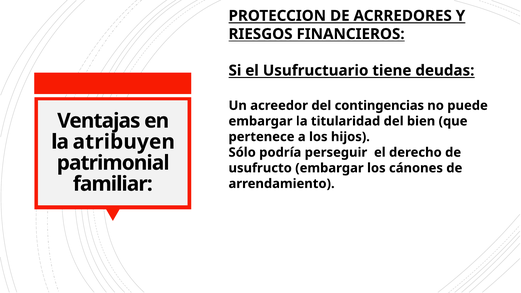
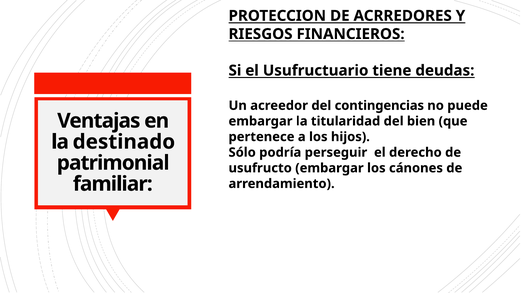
atribuyen: atribuyen -> destinado (124, 142)
